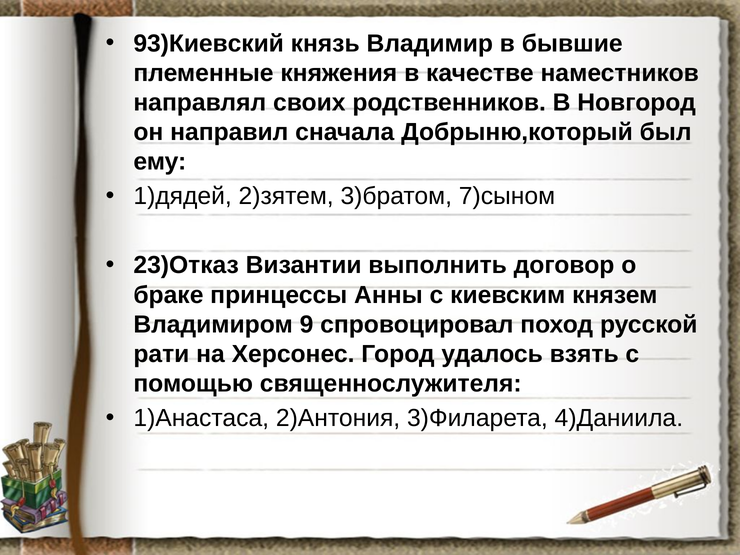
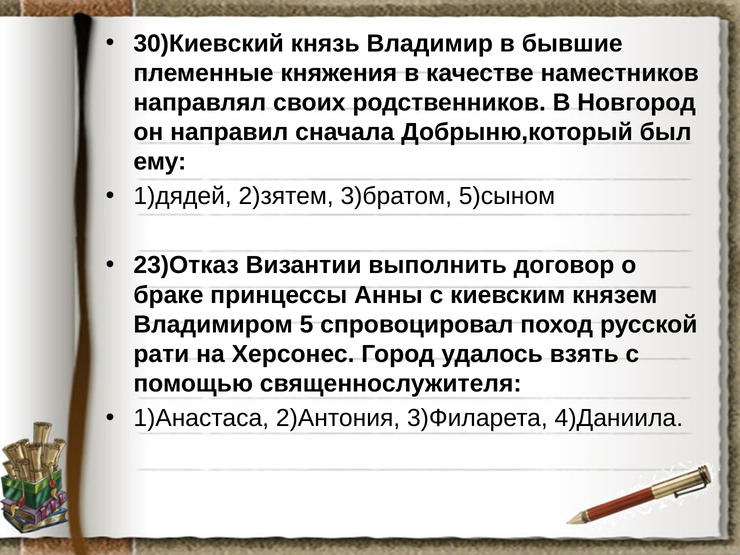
93)Киевский: 93)Киевский -> 30)Киевский (209, 43)
7)сыном: 7)сыном -> 5)сыном (507, 196)
9: 9 -> 5 (306, 325)
